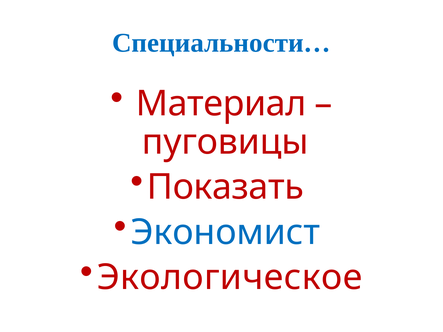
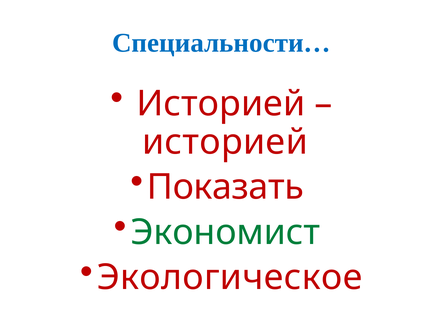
Материал: Материал -> Историей (221, 104)
пуговицы: пуговицы -> историей (225, 142)
Экономист colour: blue -> green (225, 233)
